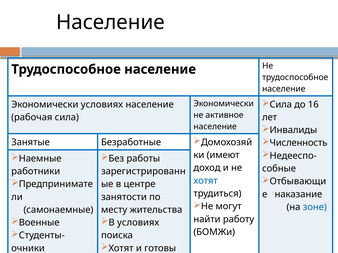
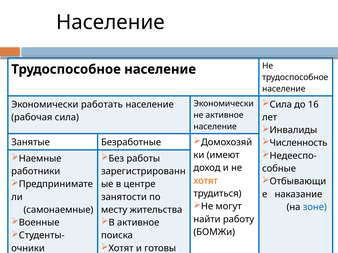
Экономически условиях: условиях -> работать (102, 105)
хотят colour: blue -> orange (206, 181)
В условиях: условиях -> активное (138, 223)
